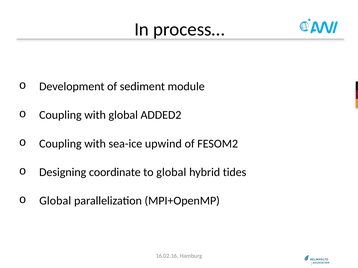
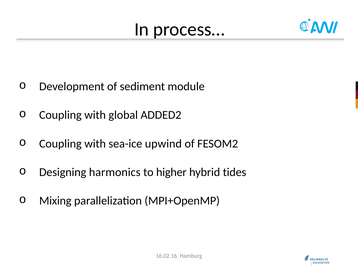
coordinate: coordinate -> harmonics (115, 173)
to global: global -> higher (171, 173)
Global: Global -> Mixing (55, 201)
